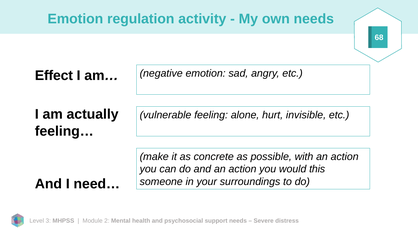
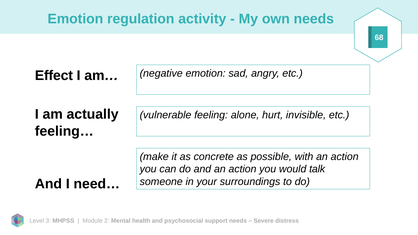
this: this -> talk (317, 169)
